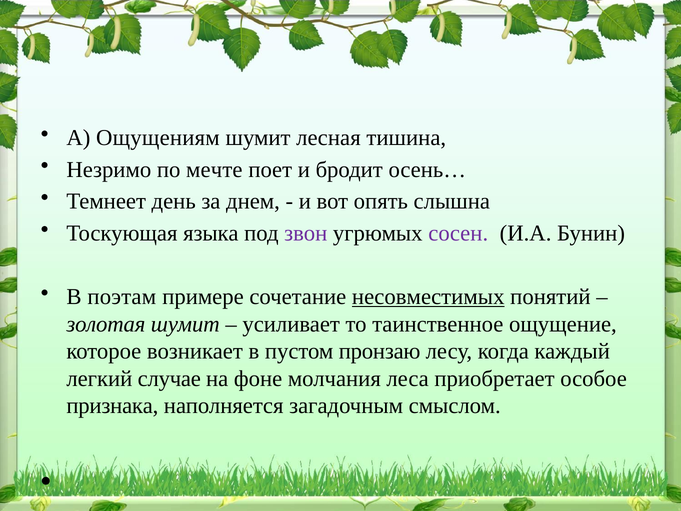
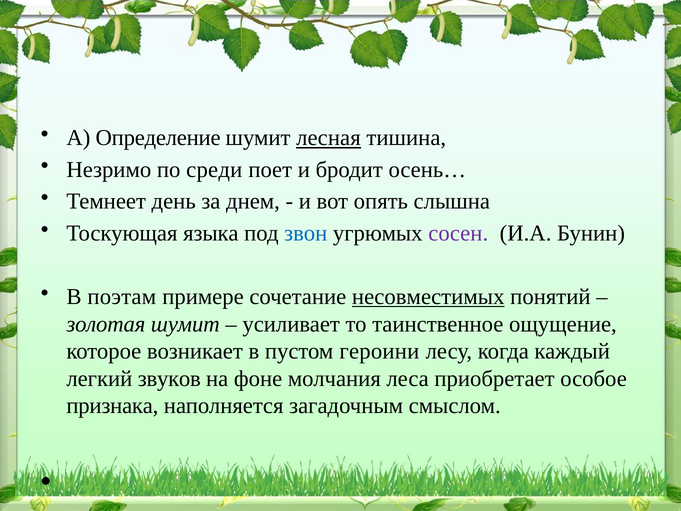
Ощущениям: Ощущениям -> Определение (158, 138)
лесная underline: none -> present (328, 138)
мечте: мечте -> среди (214, 170)
звон colour: purple -> blue (306, 233)
пронзаю: пронзаю -> героини (379, 351)
случае: случае -> звуков (169, 378)
